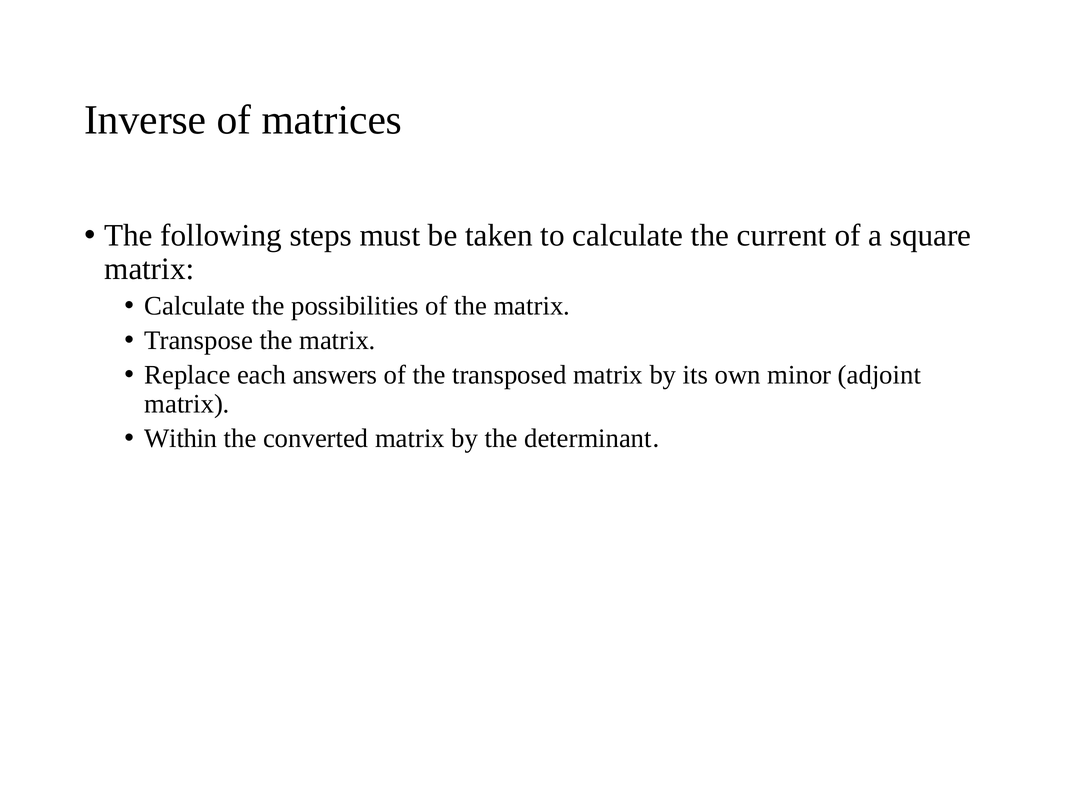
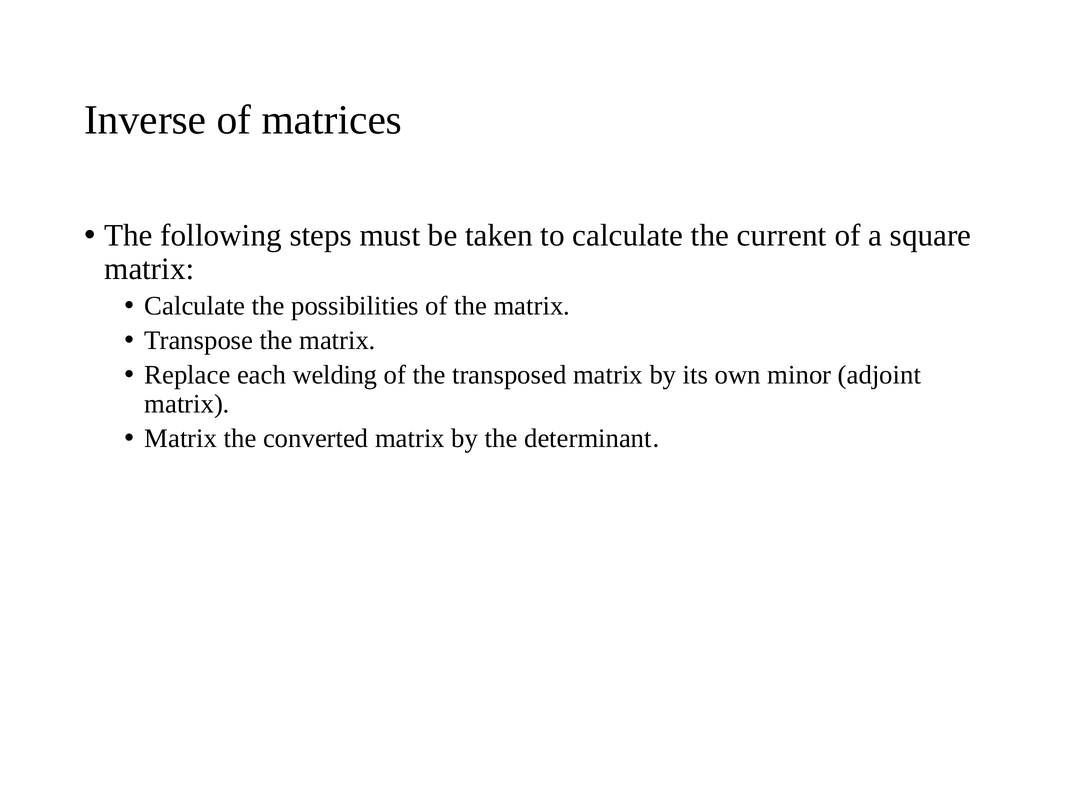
answers: answers -> welding (335, 375)
Within: Within -> Matrix (181, 439)
